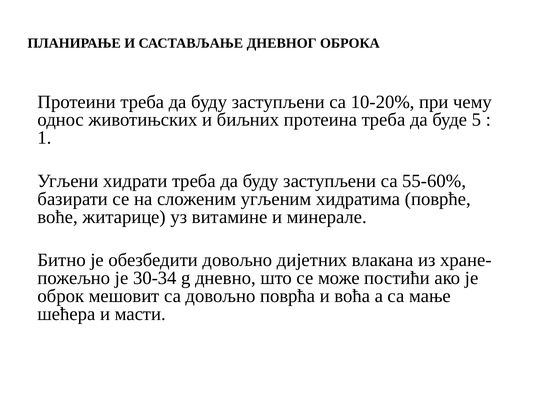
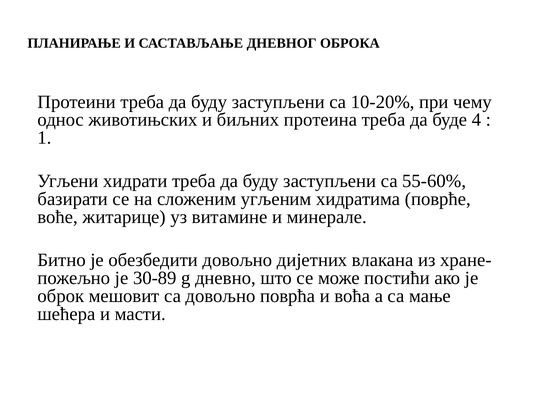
5: 5 -> 4 (476, 120)
30-34: 30-34 -> 30-89 (155, 278)
